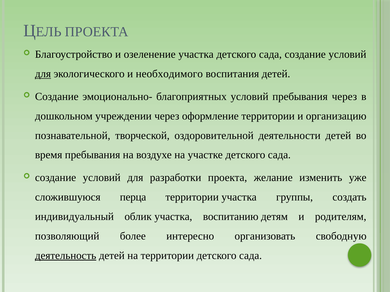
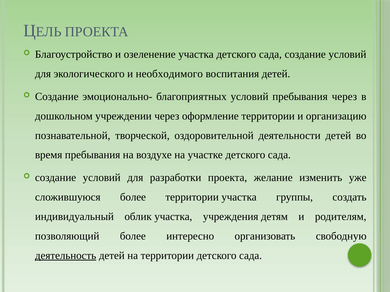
для underline: present -> none (43, 74)
сложившуюся перца: перца -> более (133, 197)
воспитанию: воспитанию -> учреждения (231, 217)
